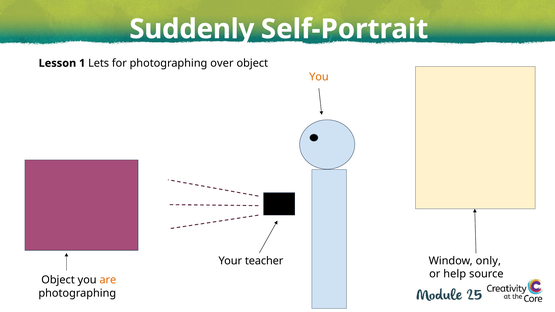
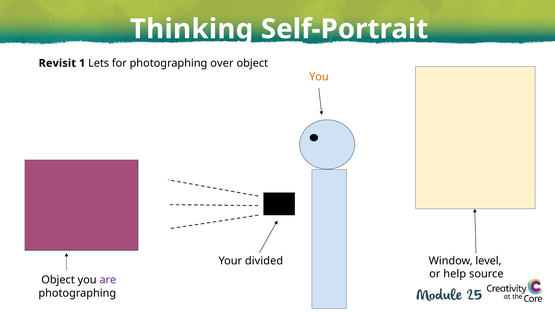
Suddenly: Suddenly -> Thinking (192, 29)
Lesson: Lesson -> Revisit (57, 63)
teacher: teacher -> divided (264, 261)
only: only -> level (488, 261)
are colour: orange -> purple (108, 280)
